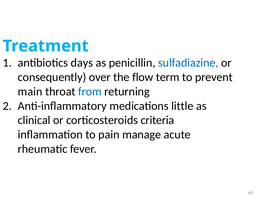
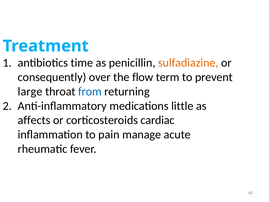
days: days -> time (82, 63)
sulfadiazine colour: blue -> orange (188, 63)
main: main -> large (30, 91)
clinical: clinical -> affects (34, 120)
criteria: criteria -> cardiac (157, 120)
